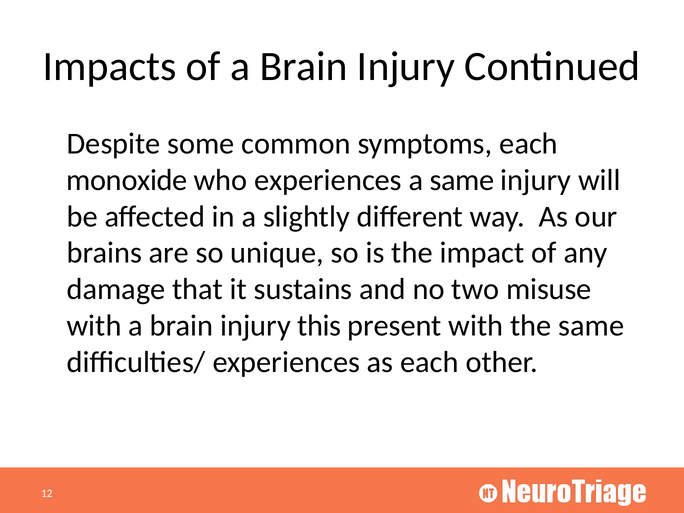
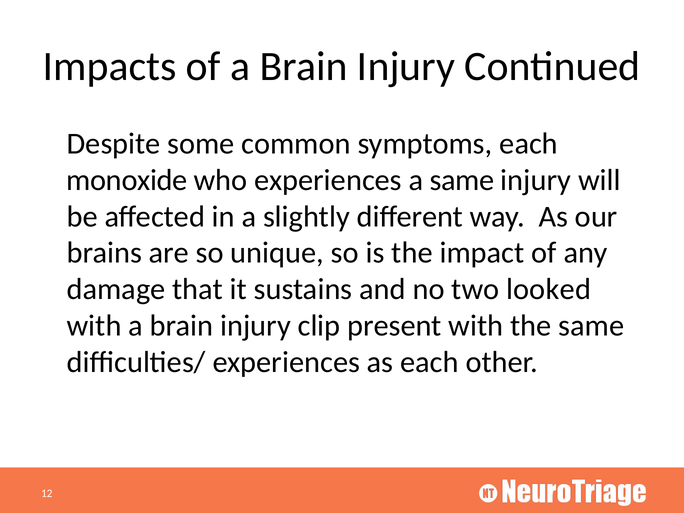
misuse: misuse -> looked (549, 289)
this: this -> clip (319, 326)
